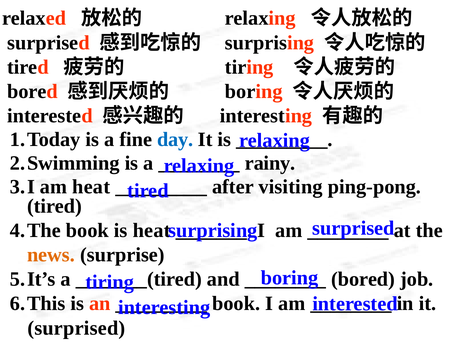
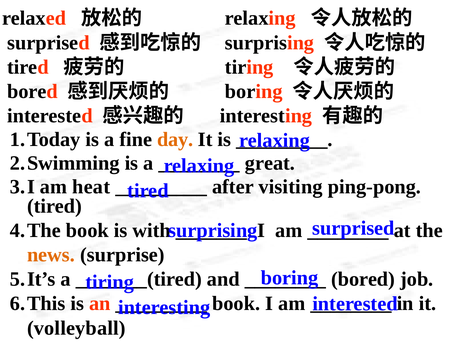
day colour: blue -> orange (175, 139)
rainy: rainy -> great (270, 163)
is heat: heat -> with (152, 230)
surprised: surprised -> volleyball (76, 328)
